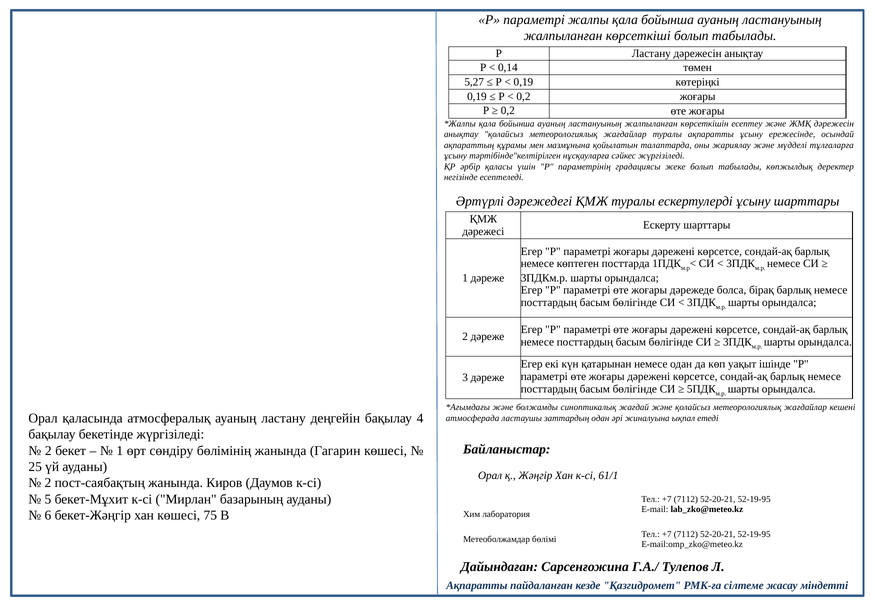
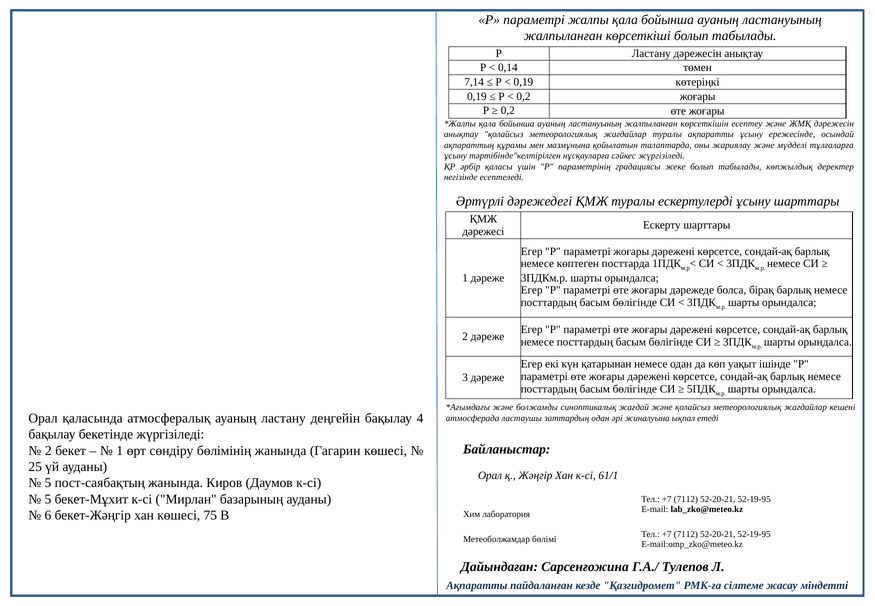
5,27: 5,27 -> 7,14 (474, 82)
2: 2 -> 5 (48, 483)
